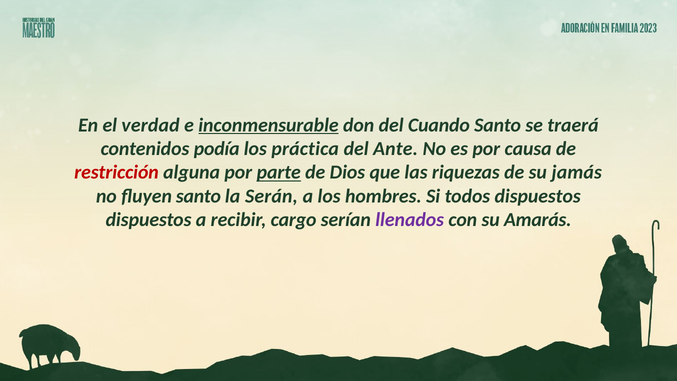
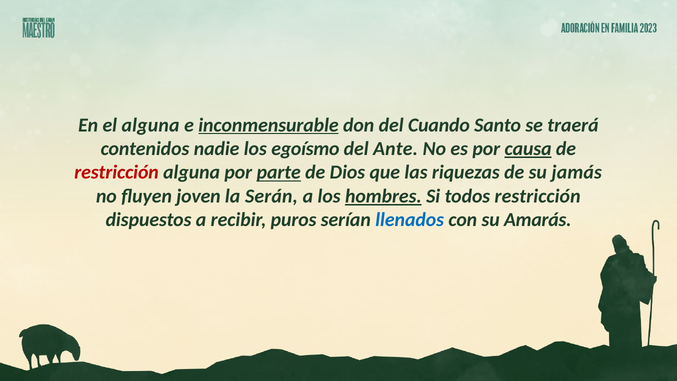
el verdad: verdad -> alguna (151, 125)
podía: podía -> nadie (217, 149)
práctica: práctica -> egoísmo (305, 149)
causa underline: none -> present (528, 149)
fluyen santo: santo -> joven (198, 196)
hombres underline: none -> present (383, 196)
todos dispuestos: dispuestos -> restricción (538, 196)
cargo: cargo -> puros (294, 220)
llenados colour: purple -> blue (410, 220)
